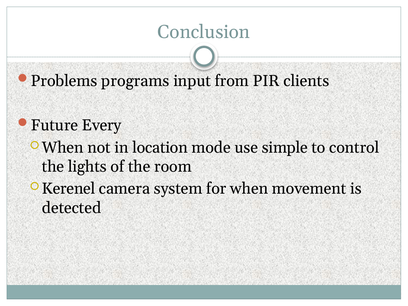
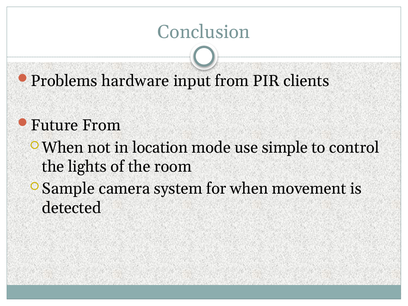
programs: programs -> hardware (135, 81)
Future Every: Every -> From (101, 125)
Kerenel: Kerenel -> Sample (68, 189)
